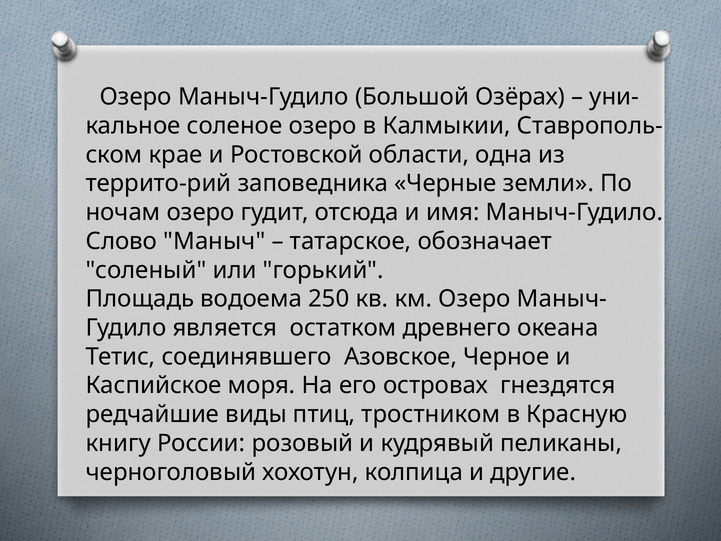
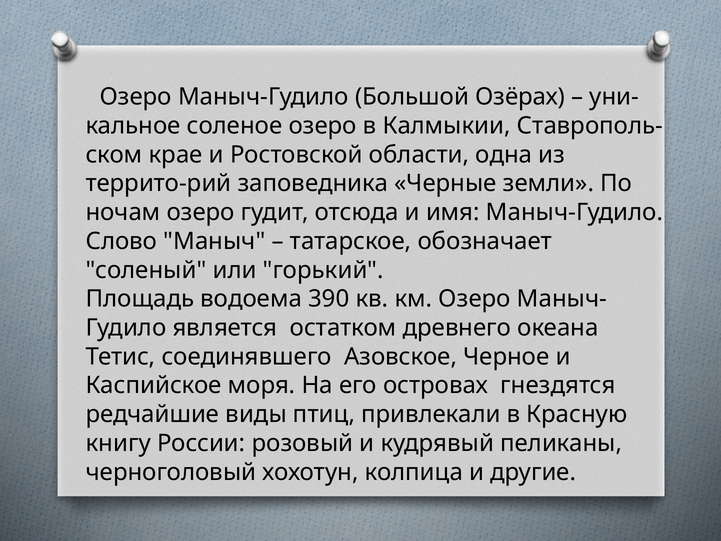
250: 250 -> 390 (329, 299)
тростником: тростником -> привлекали (431, 414)
